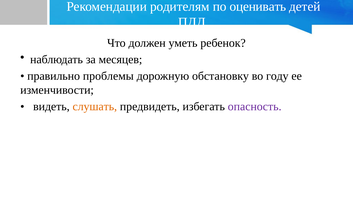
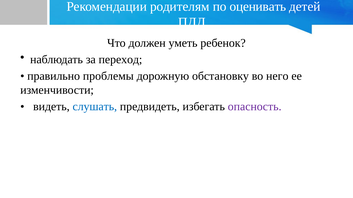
месяцев: месяцев -> переход (120, 60)
году: году -> него (277, 76)
слушать colour: orange -> blue (95, 107)
